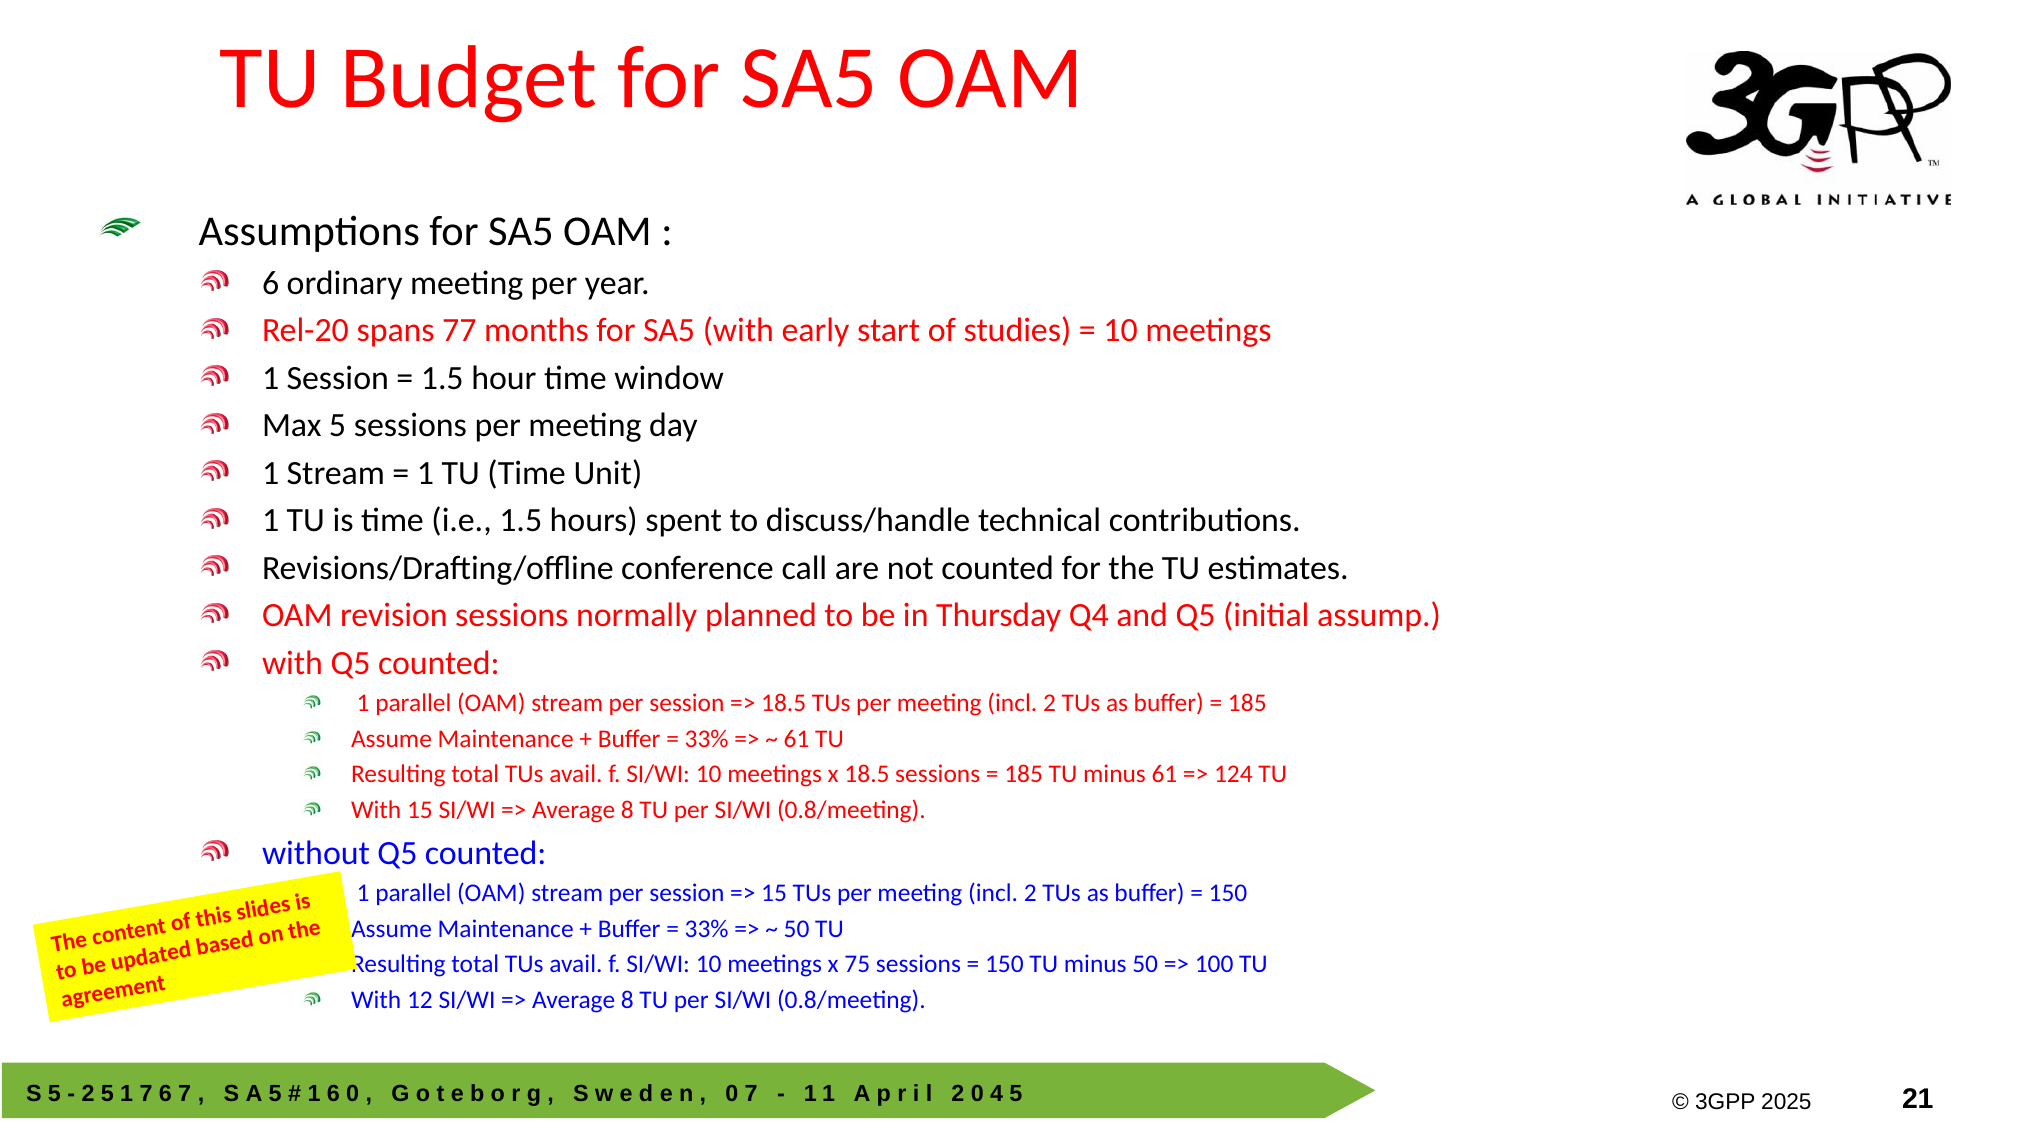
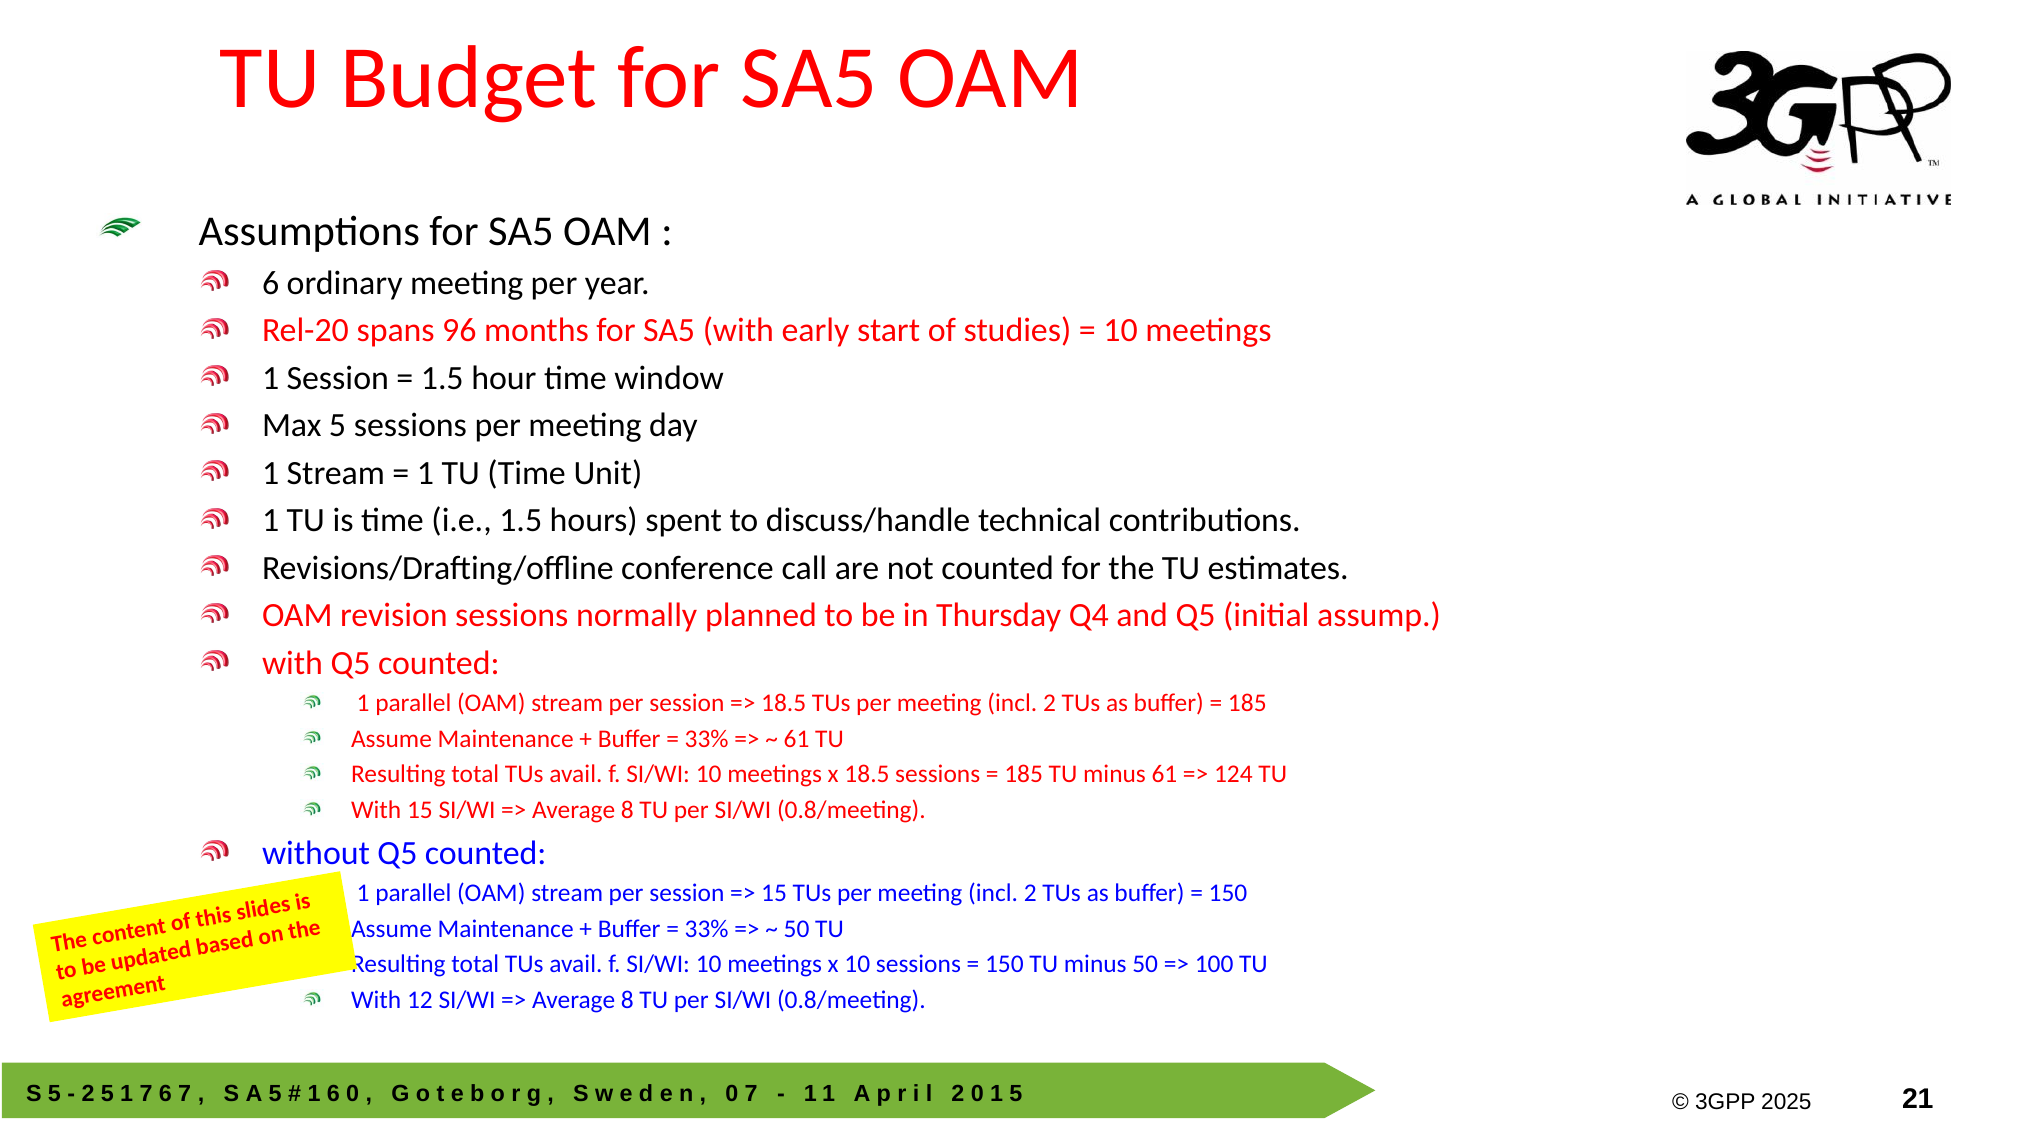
77: 77 -> 96 (459, 331)
x 75: 75 -> 10 (857, 965)
4: 4 -> 1 (997, 1094)
